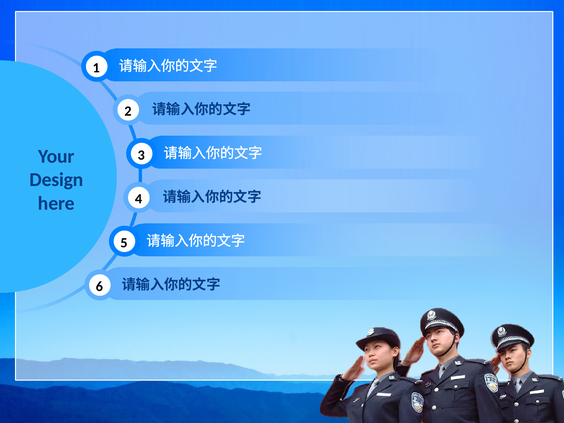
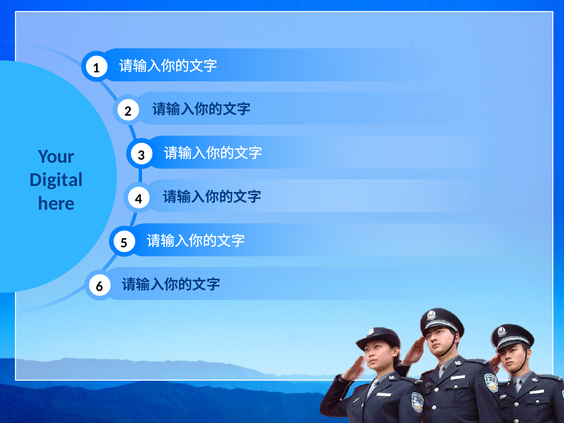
Design: Design -> Digital (56, 180)
